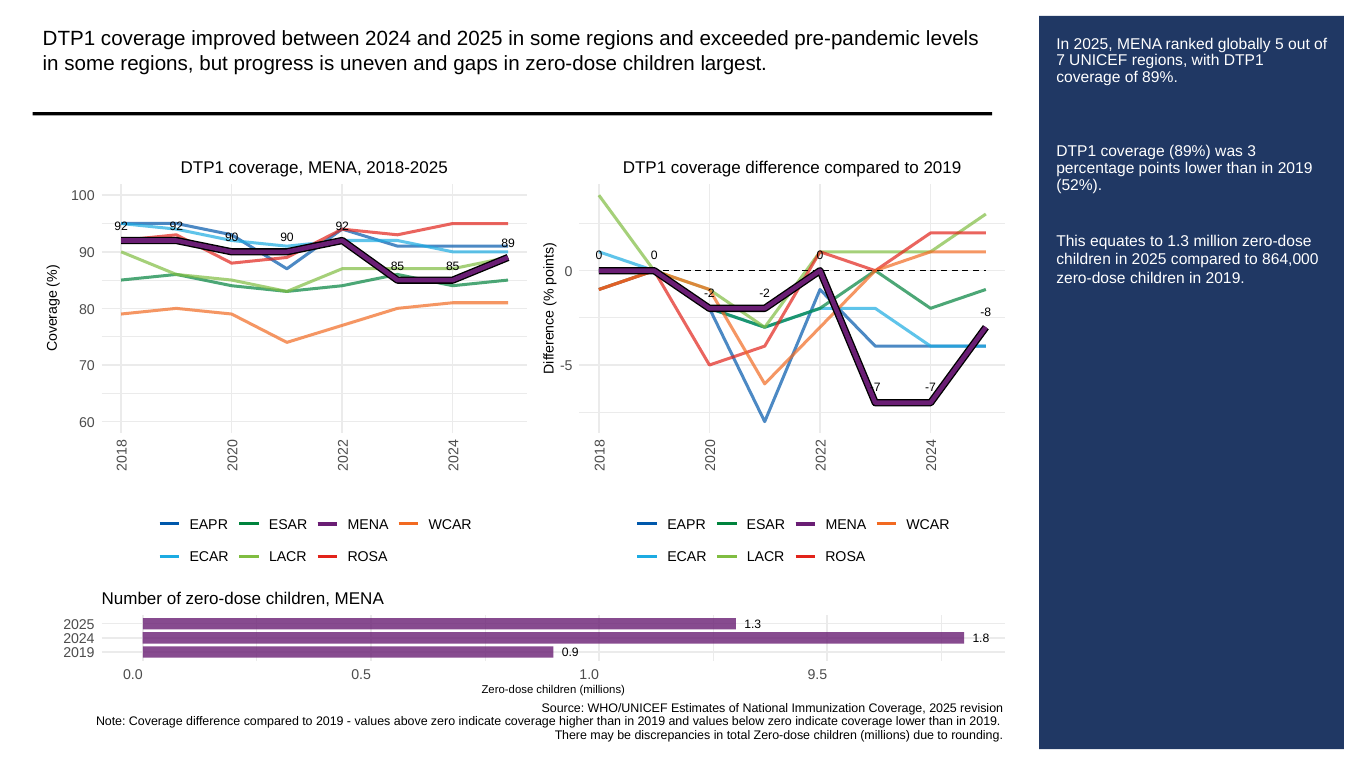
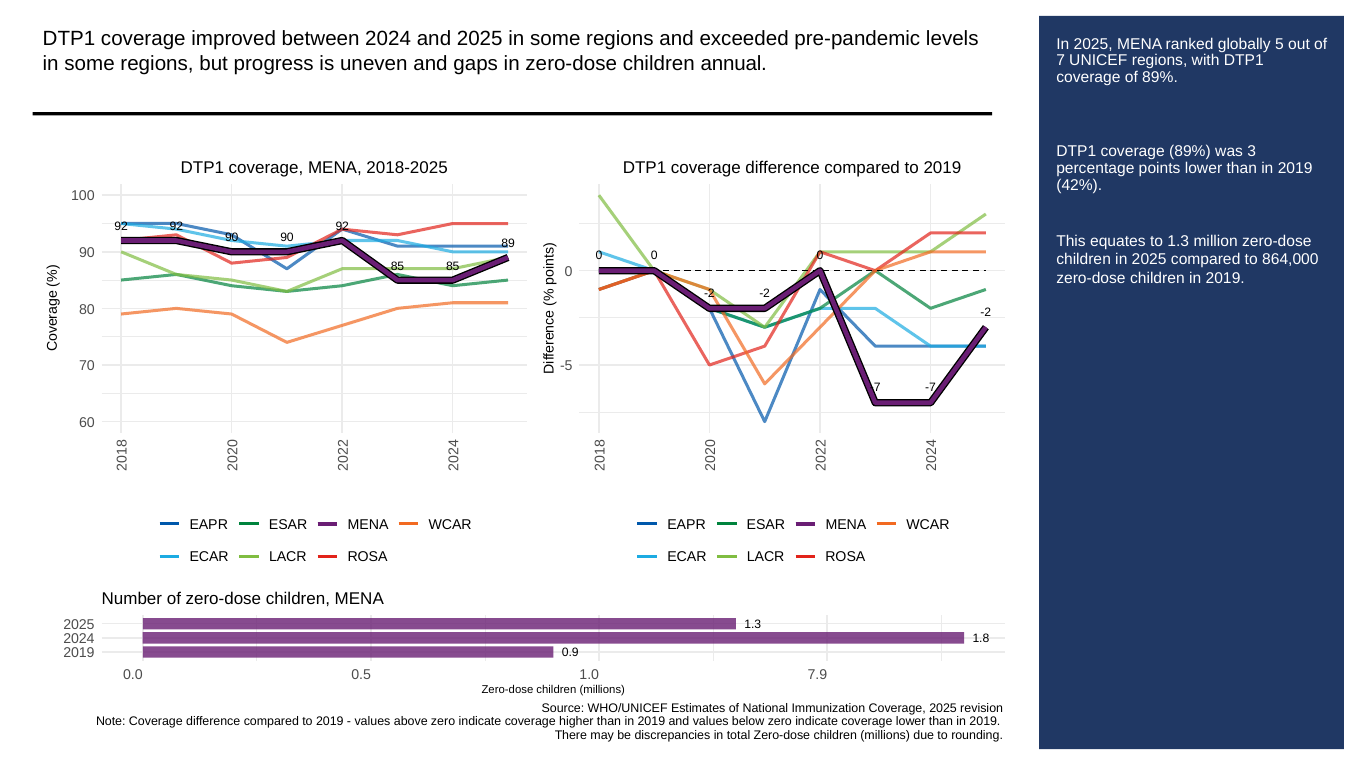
largest: largest -> annual (734, 64)
52%: 52% -> 42% (1079, 185)
-8: -8 -> -2 (986, 313)
9.5: 9.5 -> 7.9 (817, 676)
